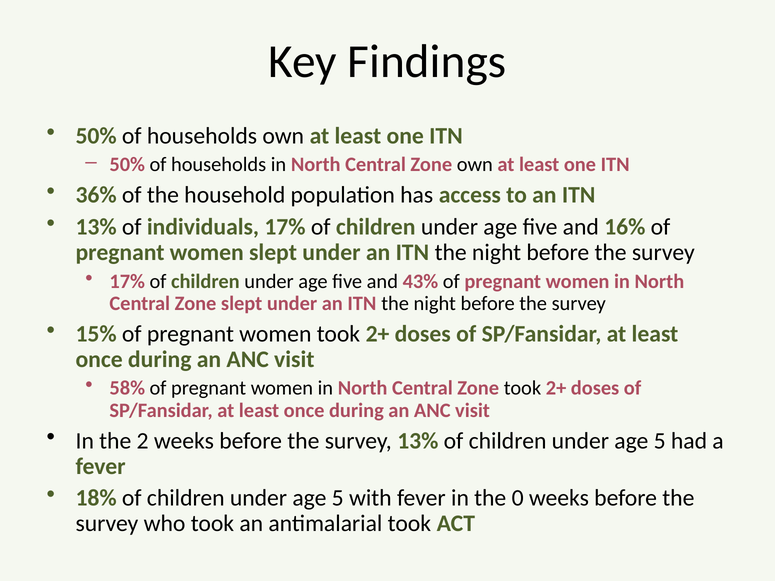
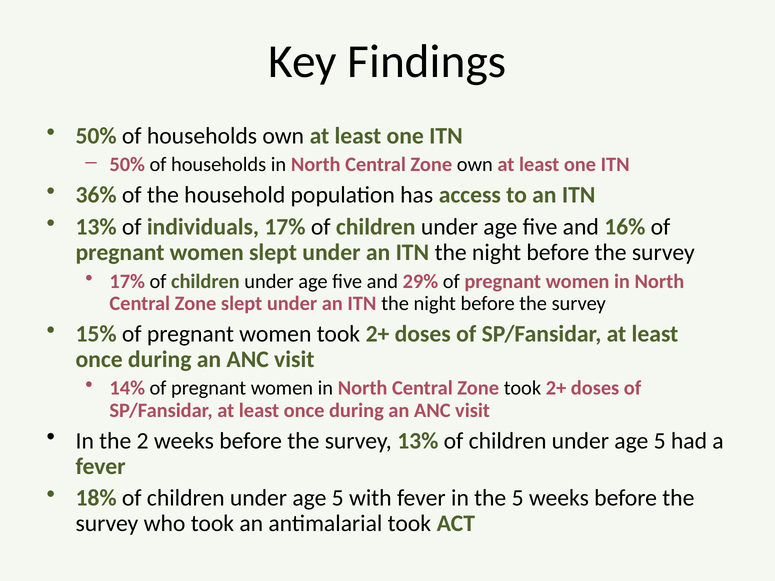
43%: 43% -> 29% (420, 281)
58%: 58% -> 14% (127, 388)
the 0: 0 -> 5 (518, 498)
